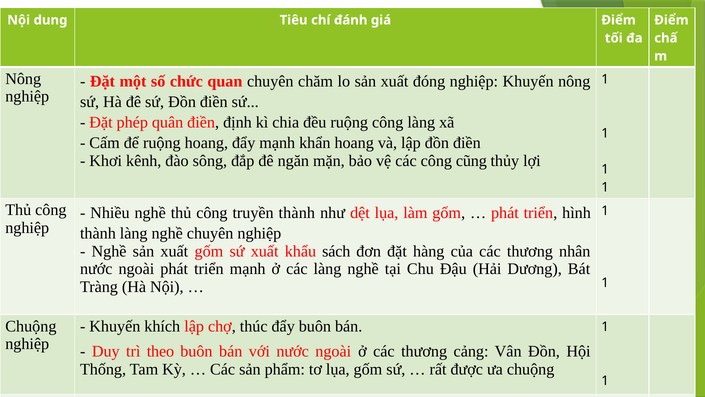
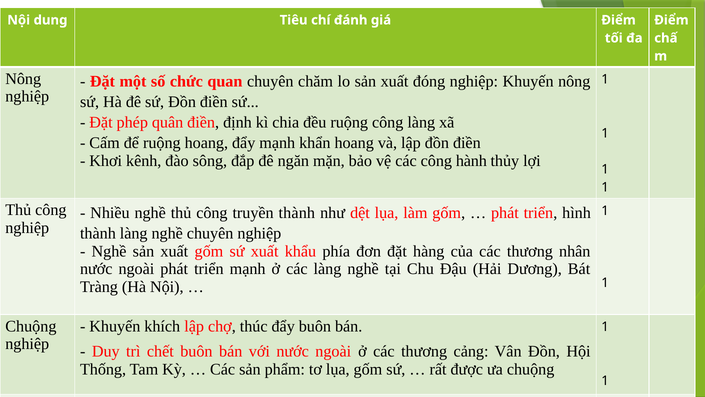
cũng: cũng -> hành (471, 161)
sách: sách -> phía (336, 251)
theo: theo -> chết (160, 351)
